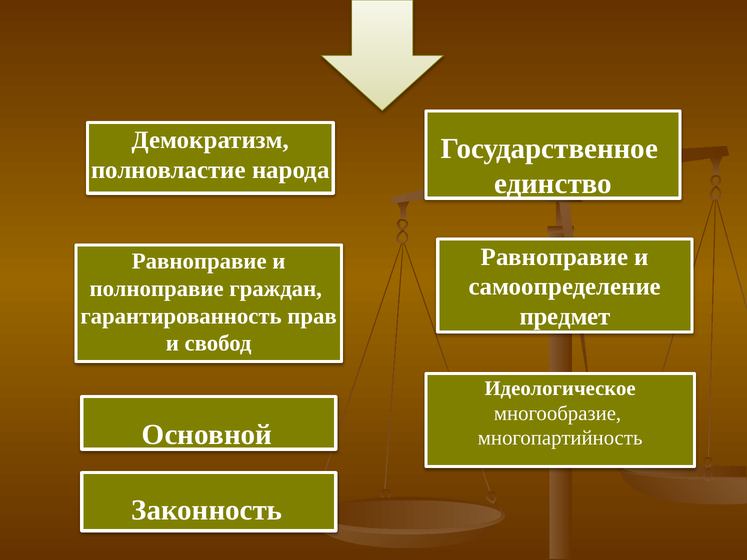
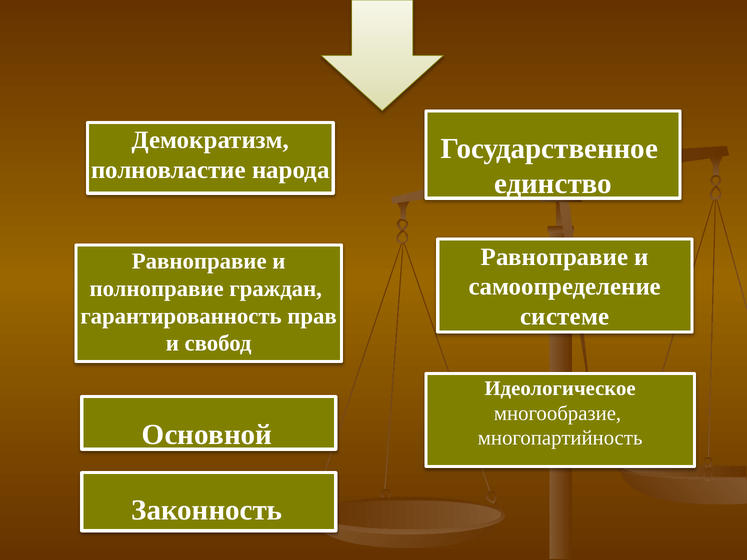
предмет: предмет -> системе (565, 317)
